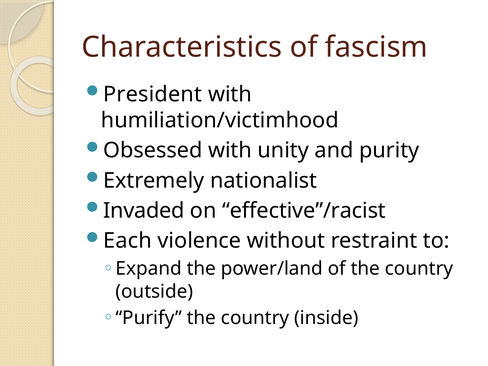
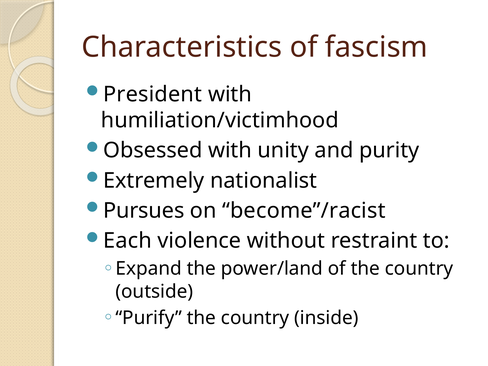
Invaded: Invaded -> Pursues (144, 211)
effective”/racist: effective”/racist -> become”/racist (304, 211)
